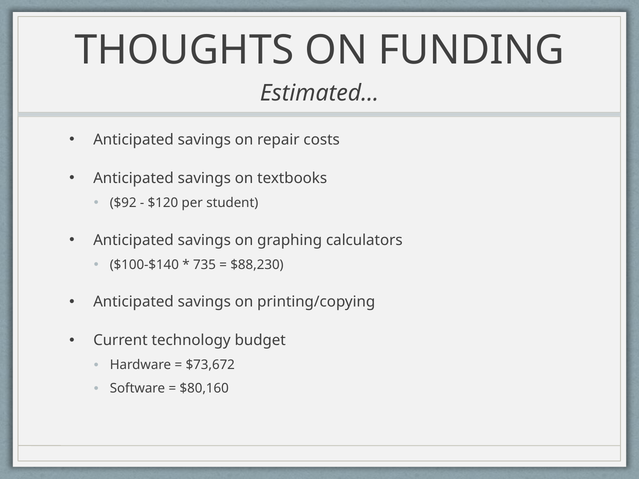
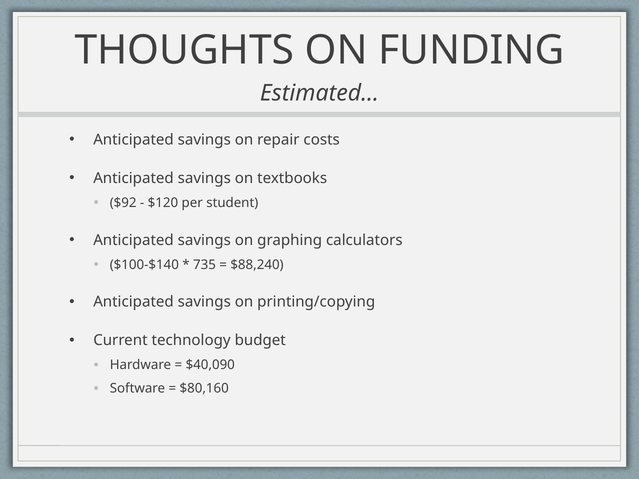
$88,230: $88,230 -> $88,240 (257, 265)
$73,672: $73,672 -> $40,090 (210, 365)
